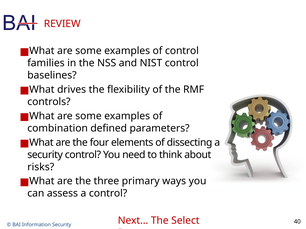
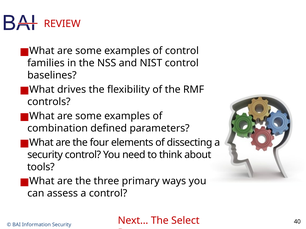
risks: risks -> tools (41, 167)
